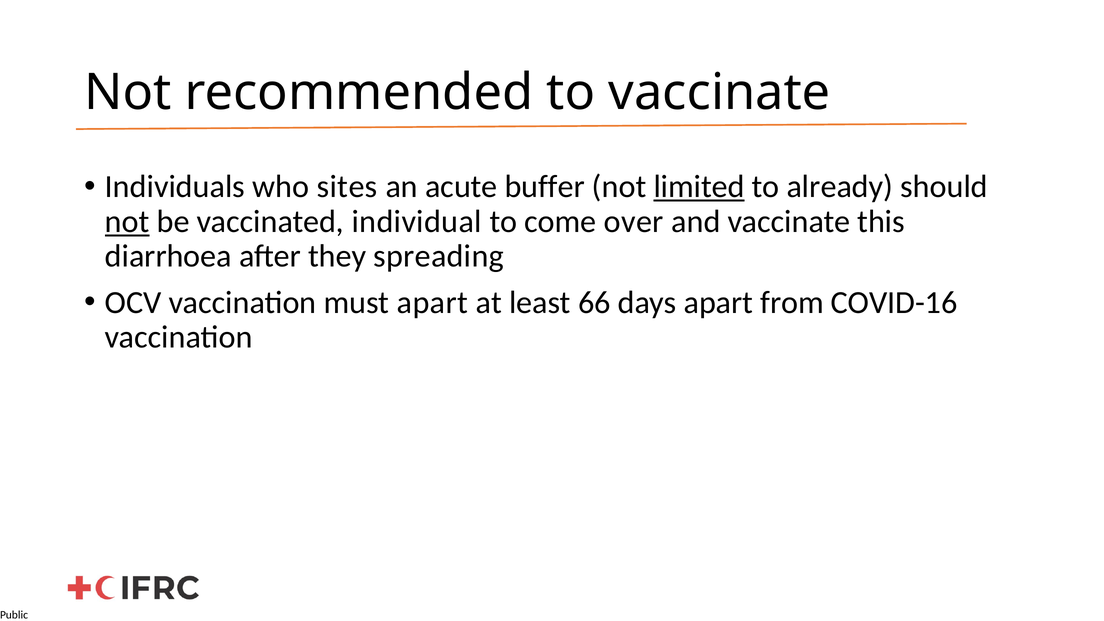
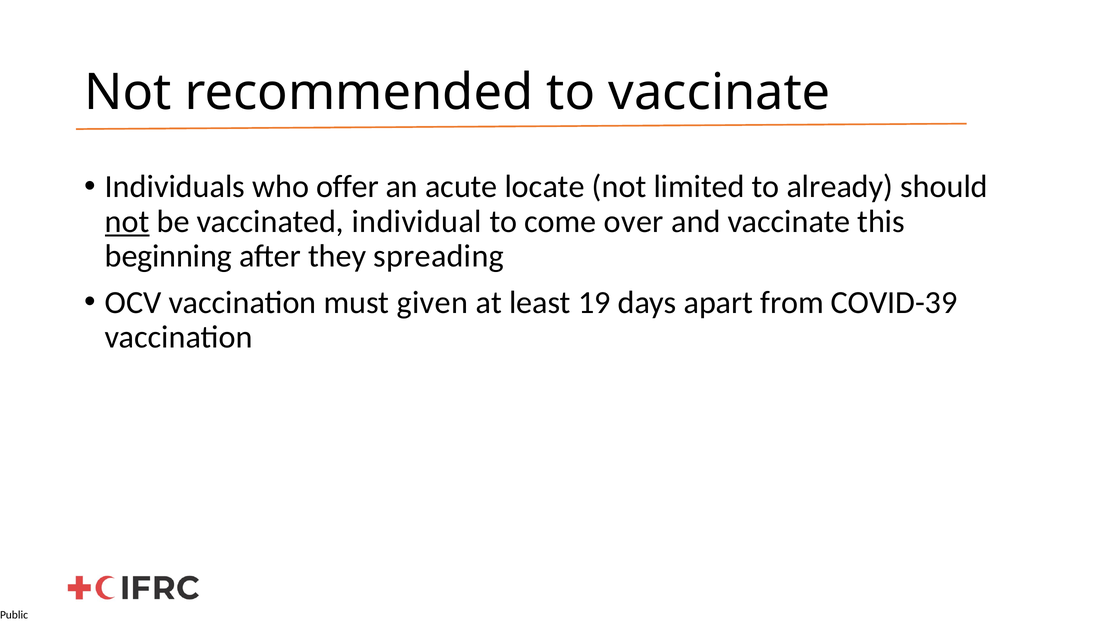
sites: sites -> offer (347, 187)
buffer: buffer -> locate (545, 187)
limited underline: present -> none (699, 187)
diarrhoea: diarrhoea -> beginning (168, 256)
must apart: apart -> given (432, 303)
66: 66 -> 19 (594, 303)
COVID-16: COVID-16 -> COVID-39 (894, 303)
